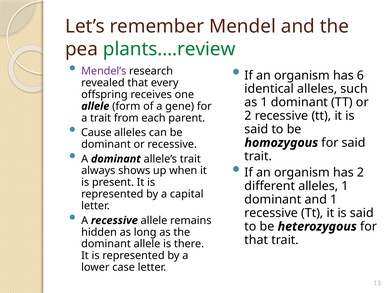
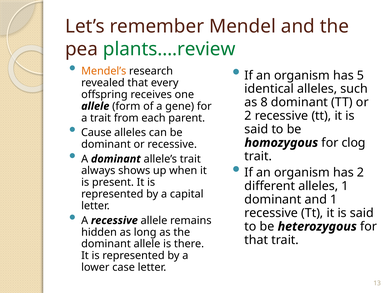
Mendel’s colour: purple -> orange (104, 71)
6: 6 -> 5 (361, 75)
as 1: 1 -> 8 (264, 102)
for said: said -> clog (354, 143)
